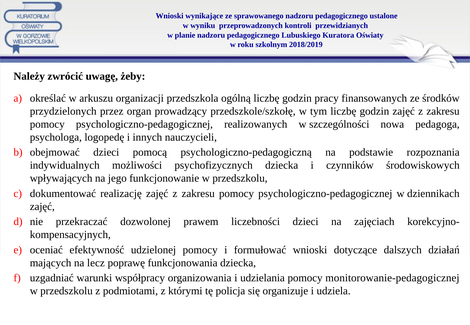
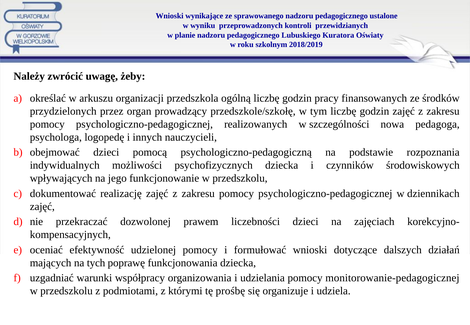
lecz: lecz -> tych (96, 263)
policja: policja -> prośbę (230, 291)
